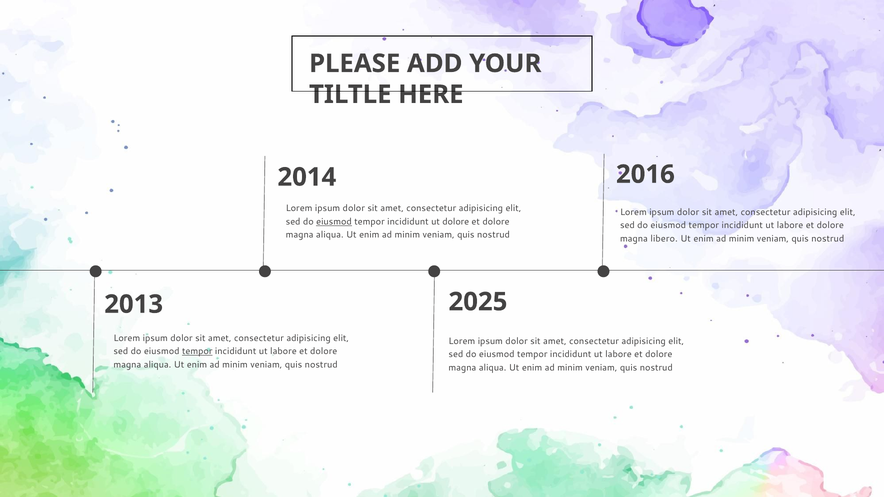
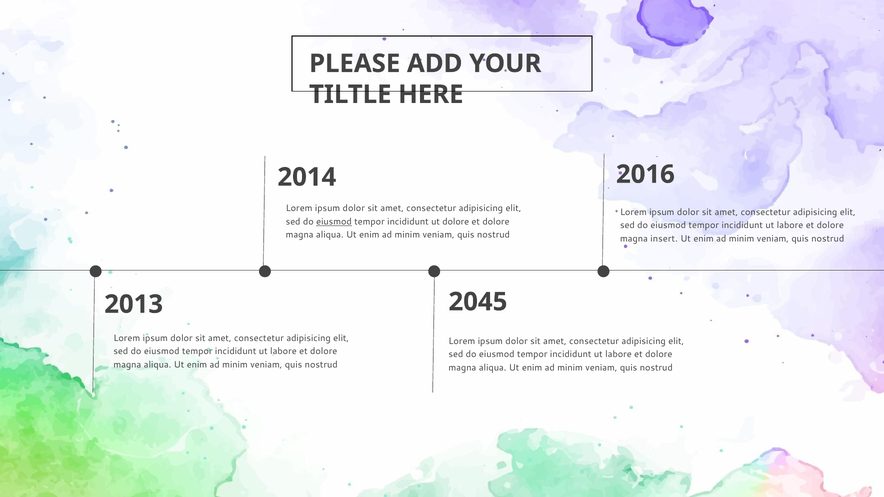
libero: libero -> insert (664, 239)
2025: 2025 -> 2045 (478, 302)
tempor underline: present -> none (197, 351)
